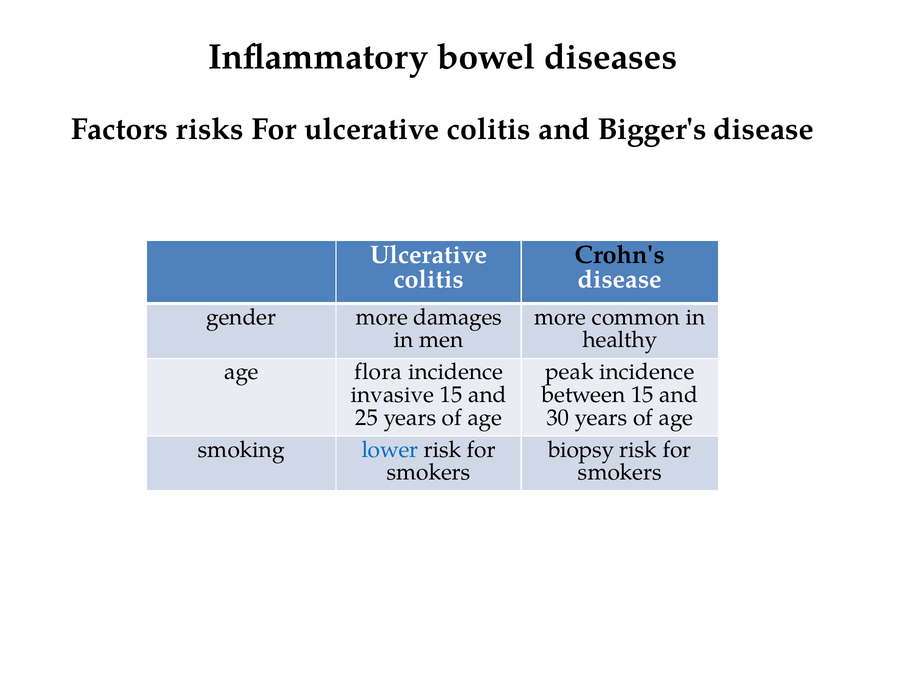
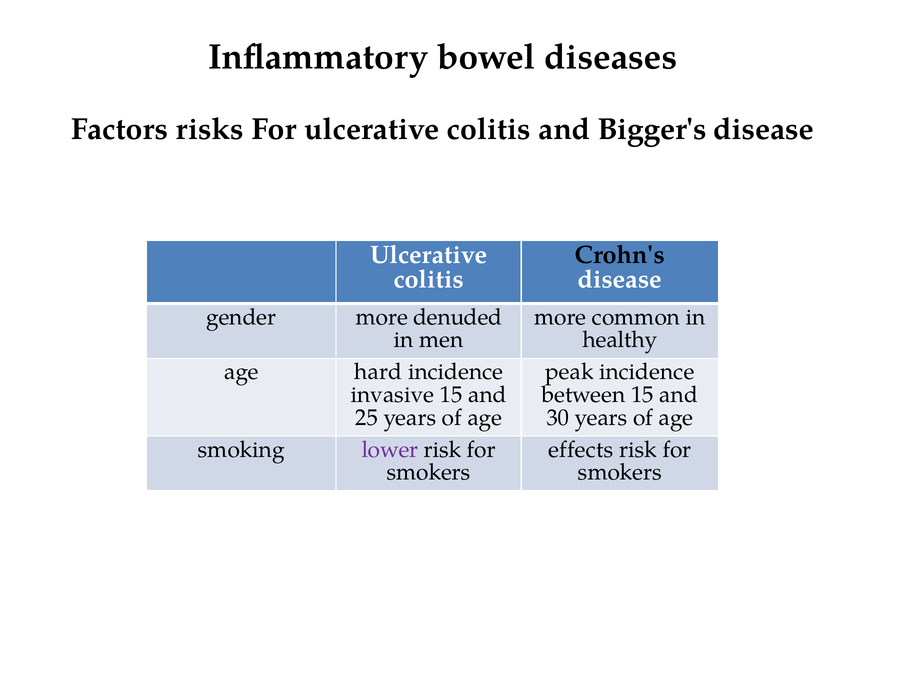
damages: damages -> denuded (458, 317)
flora: flora -> hard (378, 372)
lower colour: blue -> purple (390, 450)
biopsy: biopsy -> effects (581, 450)
